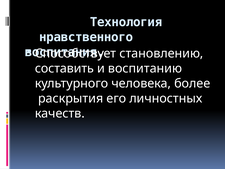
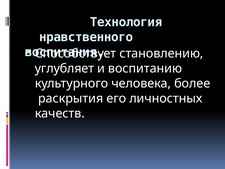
составить: составить -> углубляет (64, 68)
